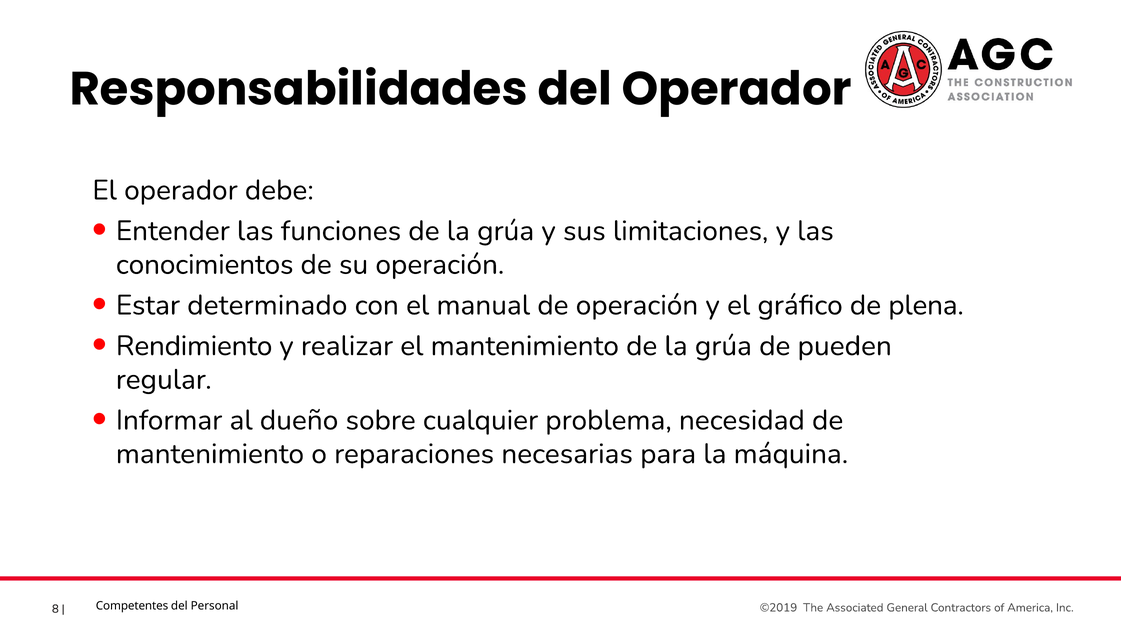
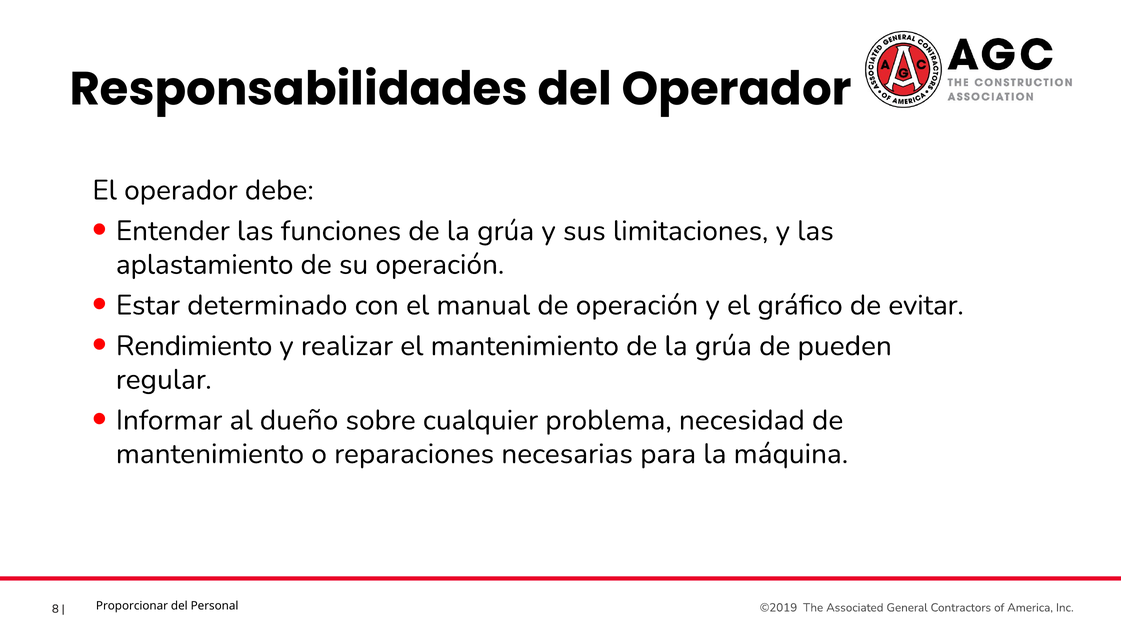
conocimientos: conocimientos -> aplastamiento (205, 264)
plena: plena -> evitar (926, 305)
Competentes: Competentes -> Proporcionar (132, 606)
